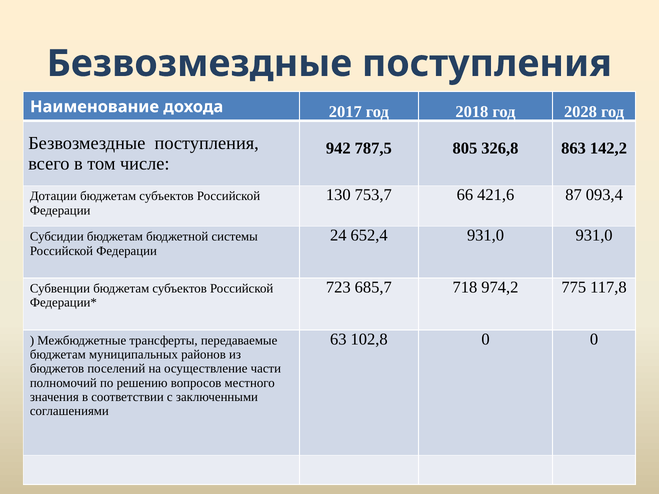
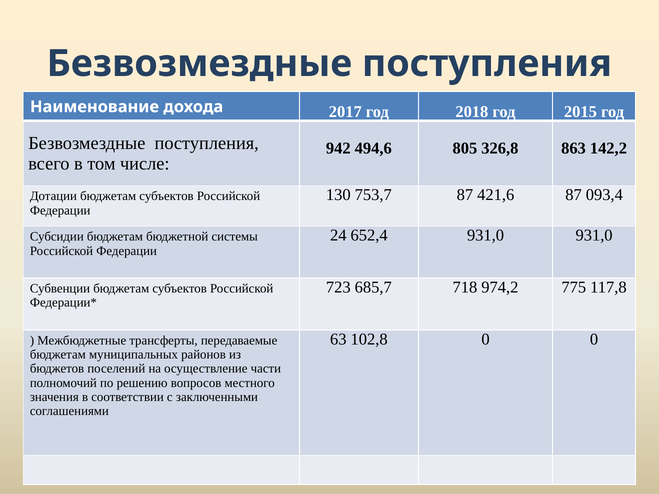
2028: 2028 -> 2015 (580, 112)
787,5: 787,5 -> 494,6 (373, 148)
753,7 66: 66 -> 87 (465, 195)
